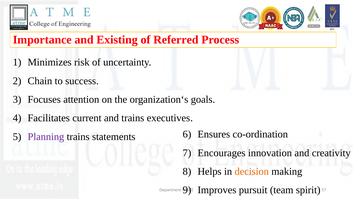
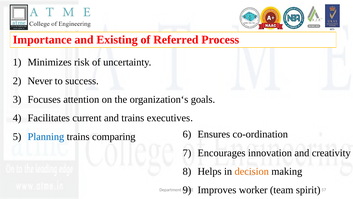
Chain: Chain -> Never (40, 81)
Planning colour: purple -> blue (46, 136)
statements: statements -> comparing (114, 136)
pursuit: pursuit -> worker (253, 190)
